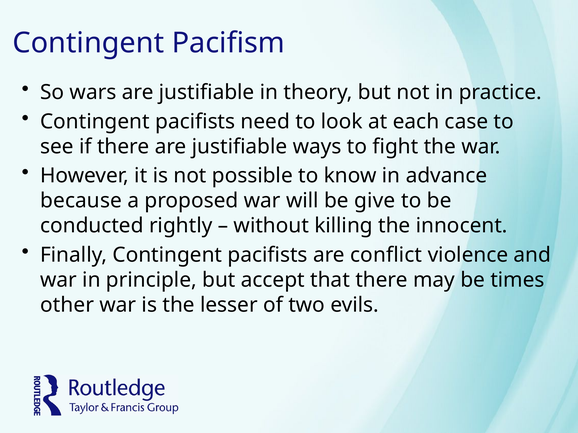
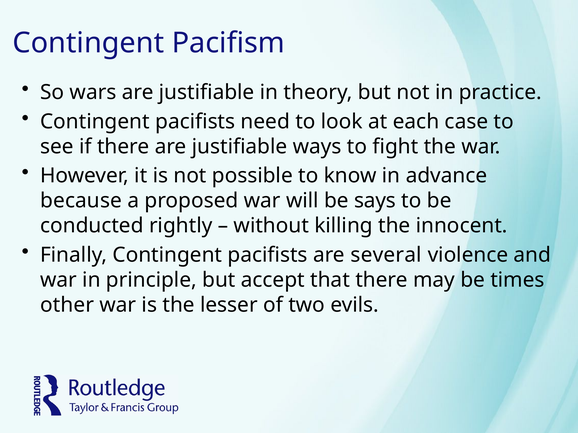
give: give -> says (375, 201)
conflict: conflict -> several (386, 255)
